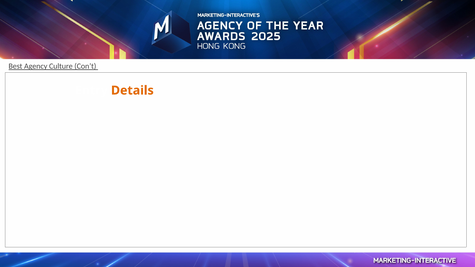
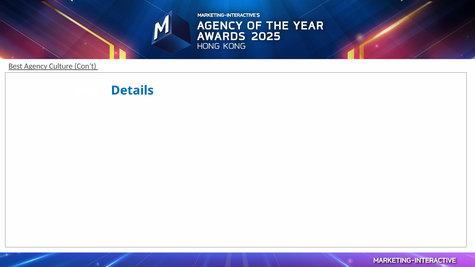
Details colour: orange -> blue (132, 91)
